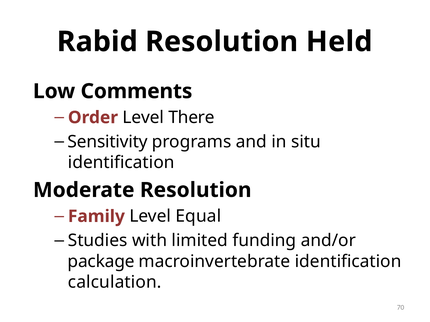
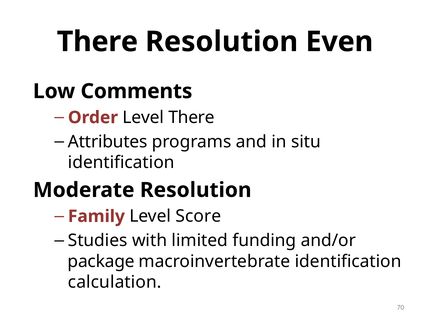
Rabid: Rabid -> There (97, 42)
Held: Held -> Even (339, 42)
Sensitivity: Sensitivity -> Attributes (108, 142)
Equal: Equal -> Score (198, 217)
